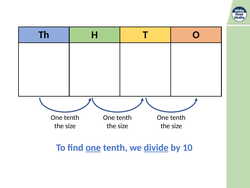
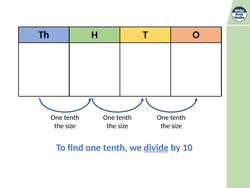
one underline: present -> none (93, 147)
